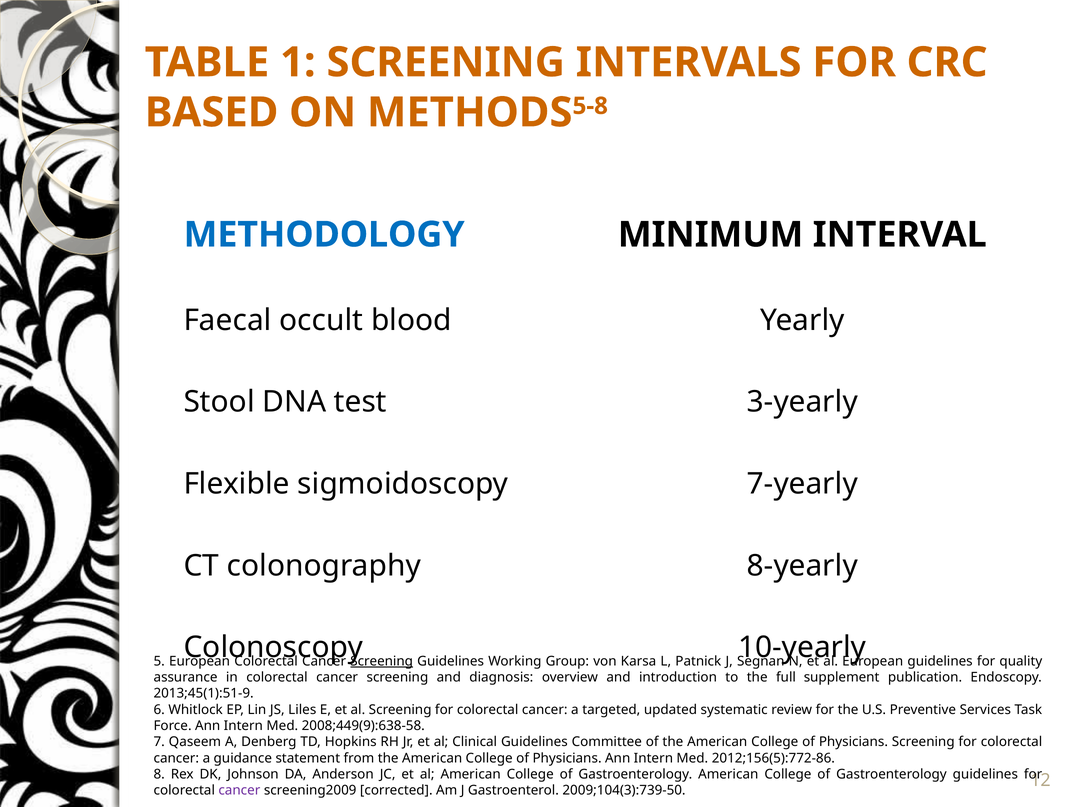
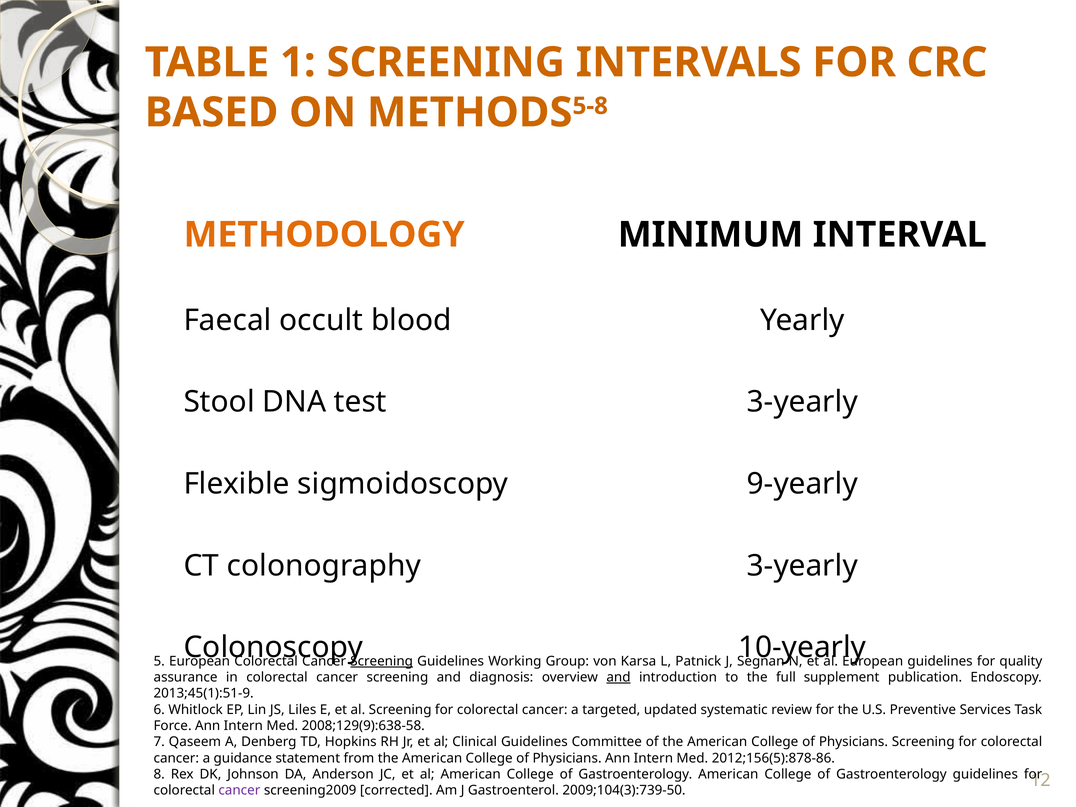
METHODOLOGY colour: blue -> orange (324, 235)
7-yearly: 7-yearly -> 9-yearly (802, 484)
colonography 8-yearly: 8-yearly -> 3-yearly (802, 566)
and underline: none -> present (619, 677)
2008;449(9):638-58: 2008;449(9):638-58 -> 2008;129(9):638-58 (363, 726)
2012;156(5):772-86: 2012;156(5):772-86 -> 2012;156(5):878-86 (773, 758)
